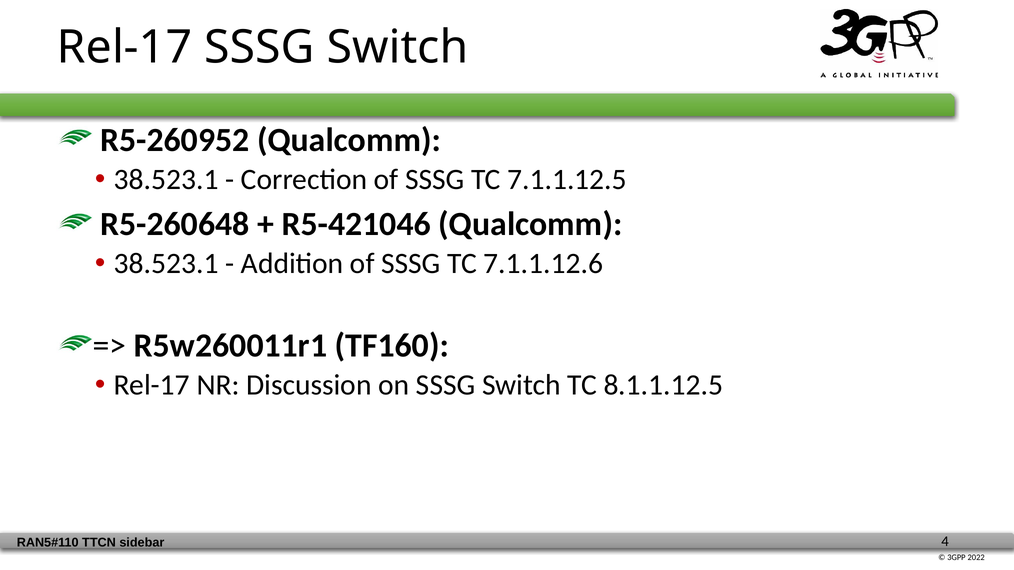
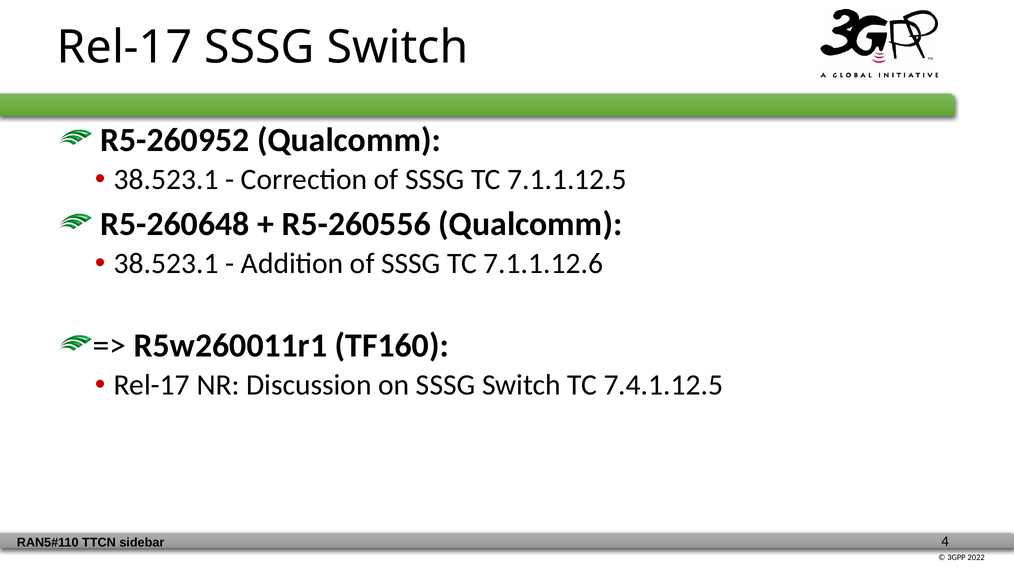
R5-421046: R5-421046 -> R5-260556 (356, 224)
8.1.1.12.5: 8.1.1.12.5 -> 7.4.1.12.5 (663, 385)
